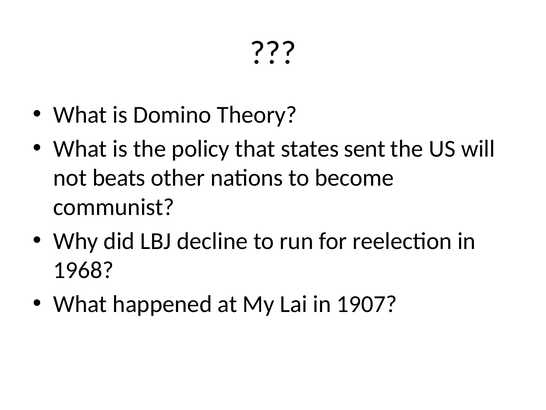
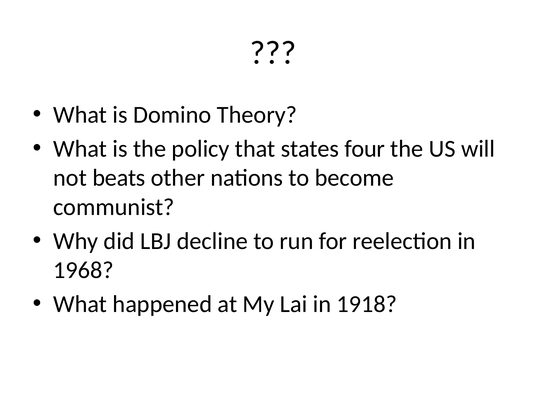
sent: sent -> four (365, 149)
1907: 1907 -> 1918 (367, 304)
